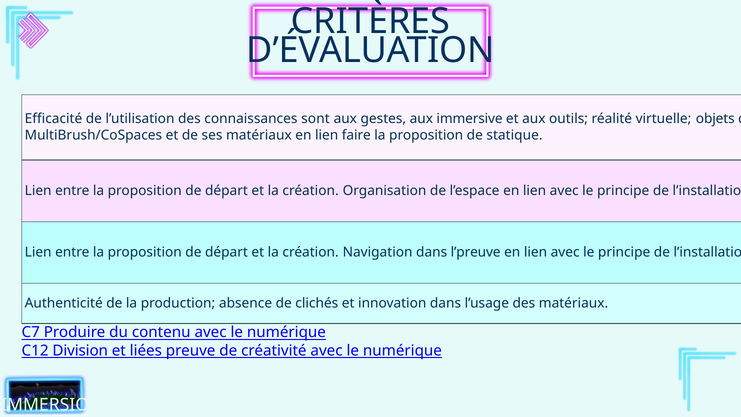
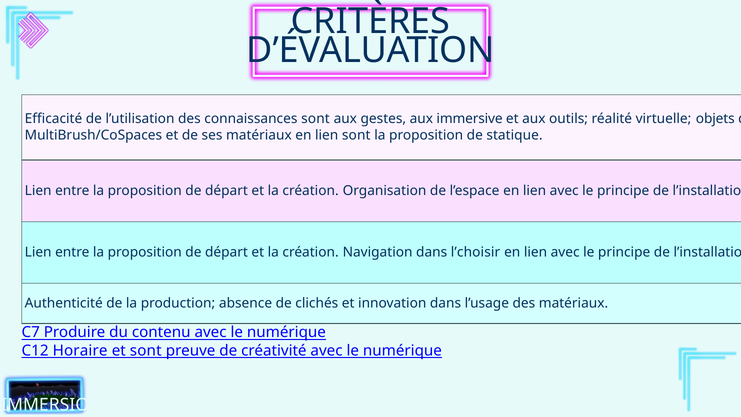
lien faire: faire -> sont (356, 135)
l’preuve: l’preuve -> l’choisir (476, 252)
Division: Division -> Horaire (80, 351)
et liées: liées -> sont (146, 351)
